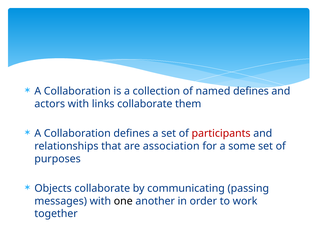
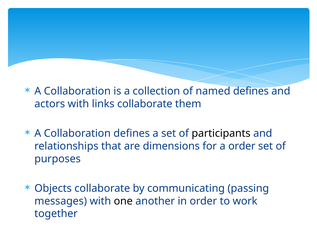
participants colour: red -> black (221, 133)
association: association -> dimensions (171, 146)
a some: some -> order (242, 146)
